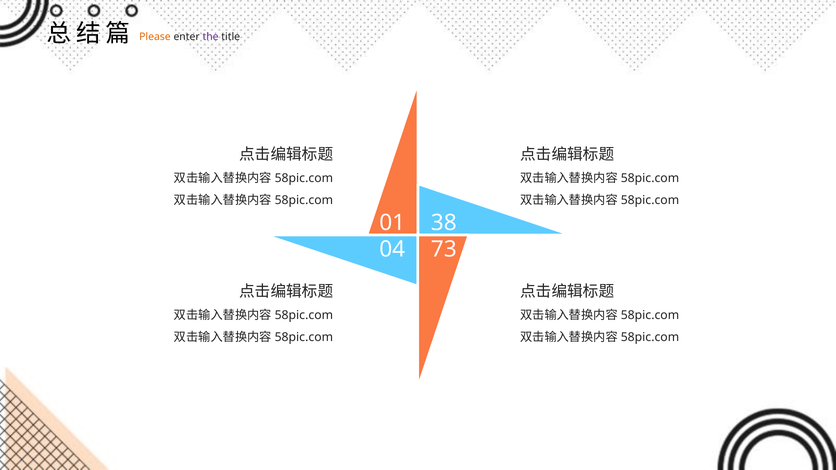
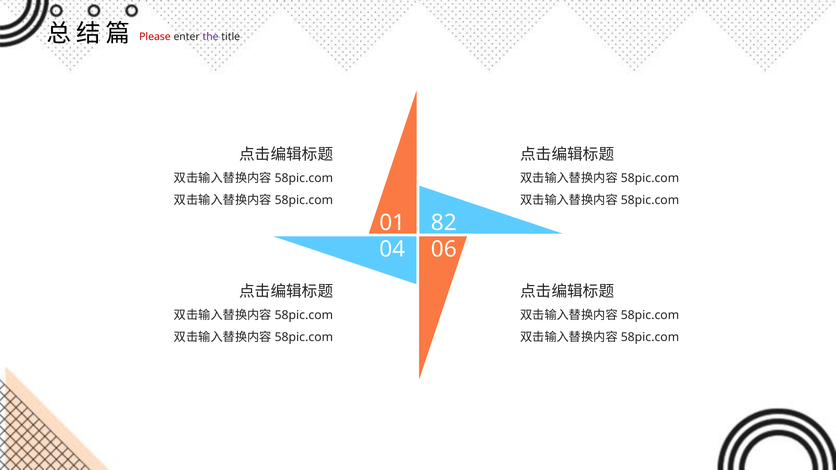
Please colour: orange -> red (155, 37)
38: 38 -> 82 (444, 223)
73: 73 -> 06 (444, 249)
